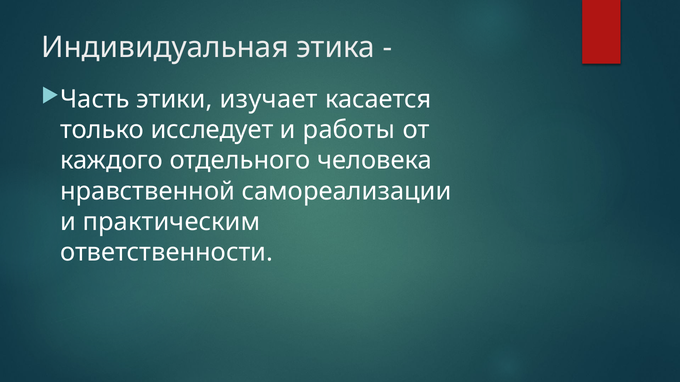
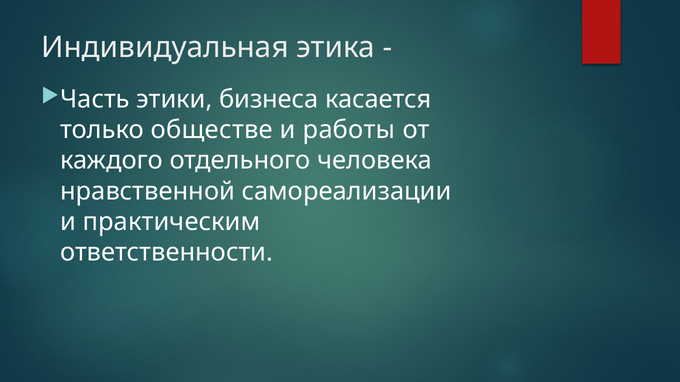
изучает: изучает -> бизнеса (269, 100)
исследует: исследует -> обществе (212, 130)
